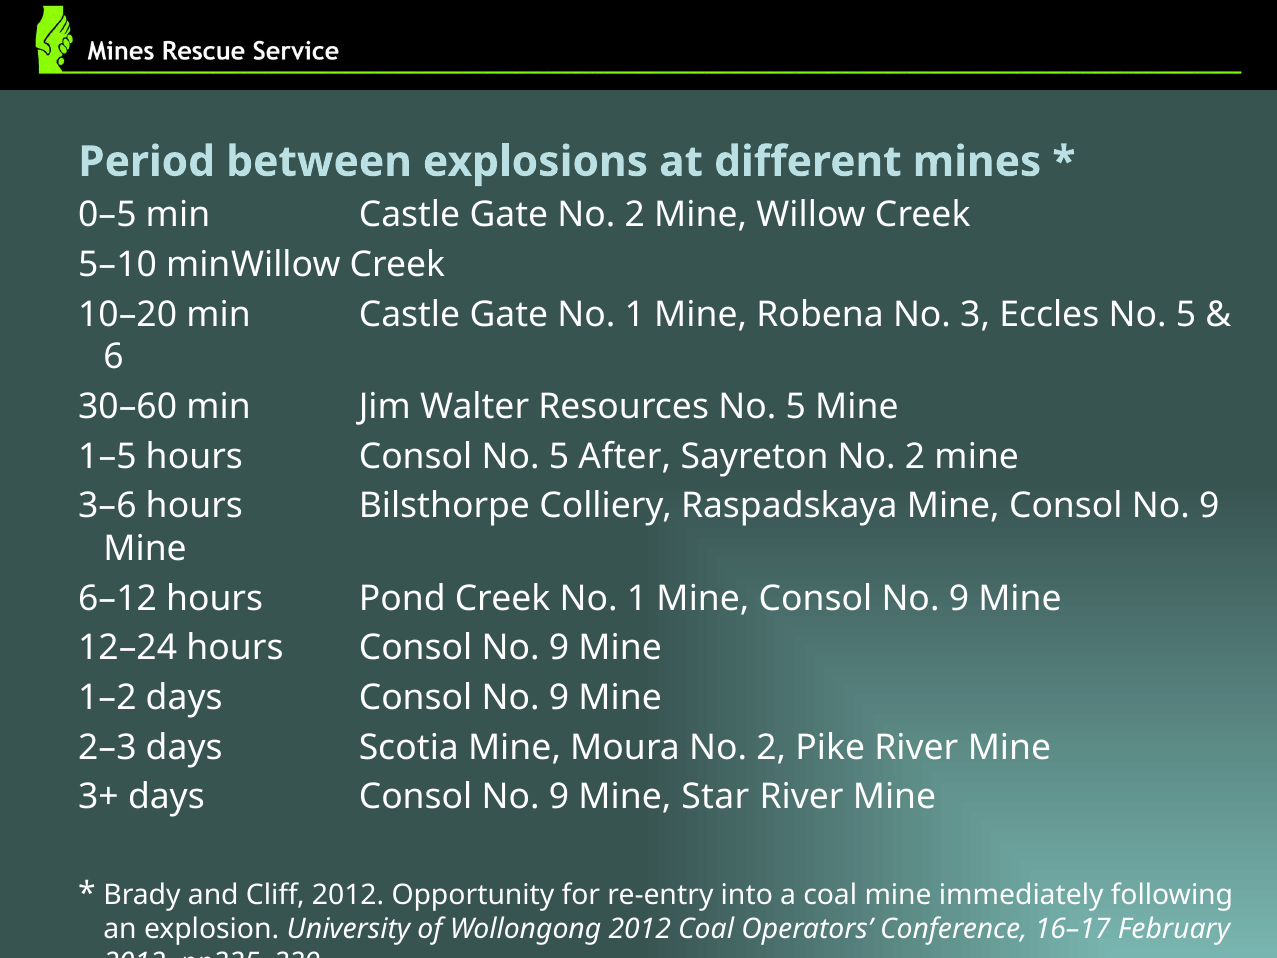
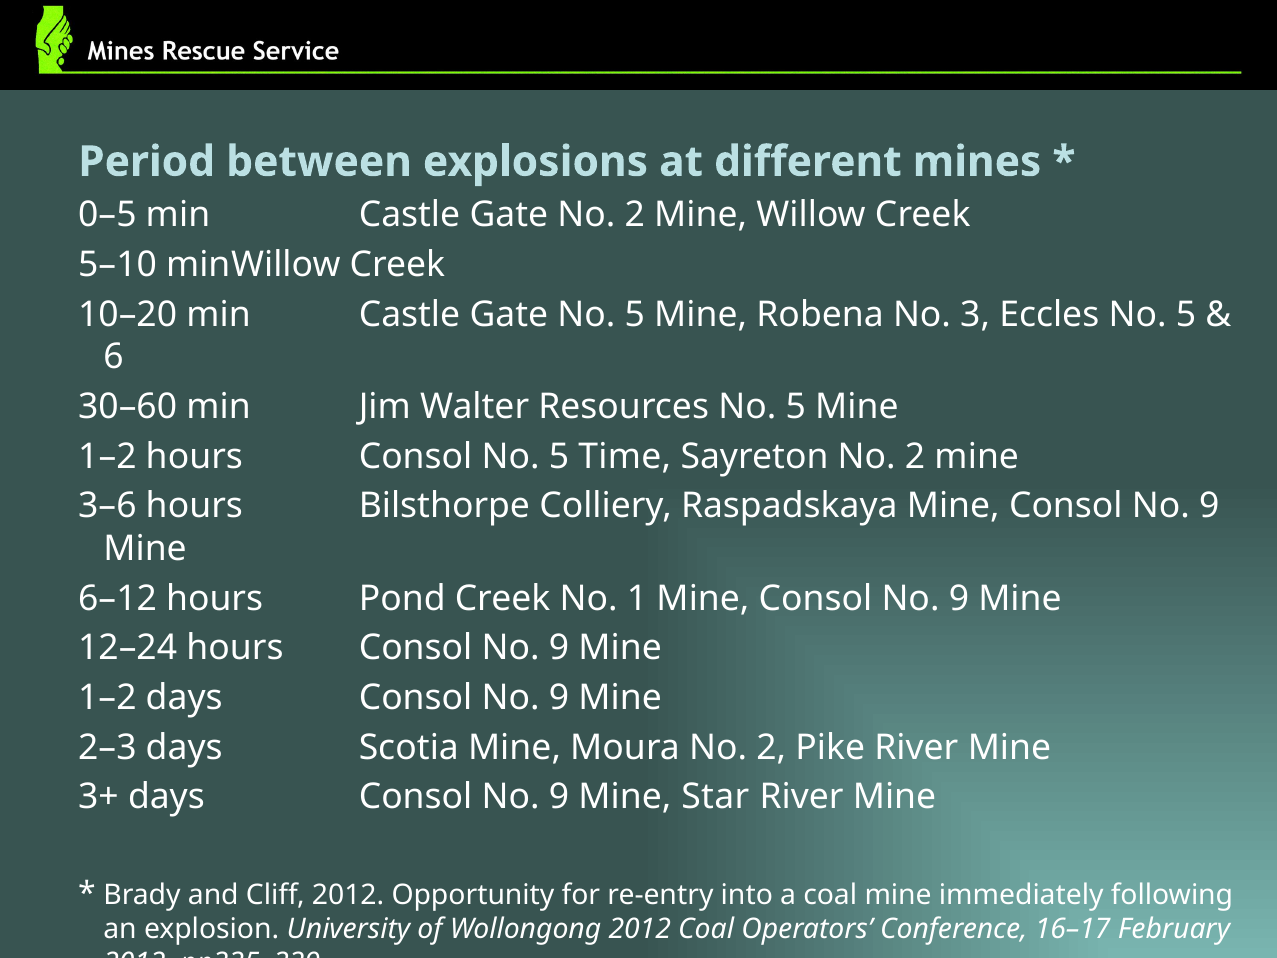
Gate No 1: 1 -> 5 (635, 314)
1–5: 1–5 -> 1–2 (107, 456)
After: After -> Time (625, 456)
